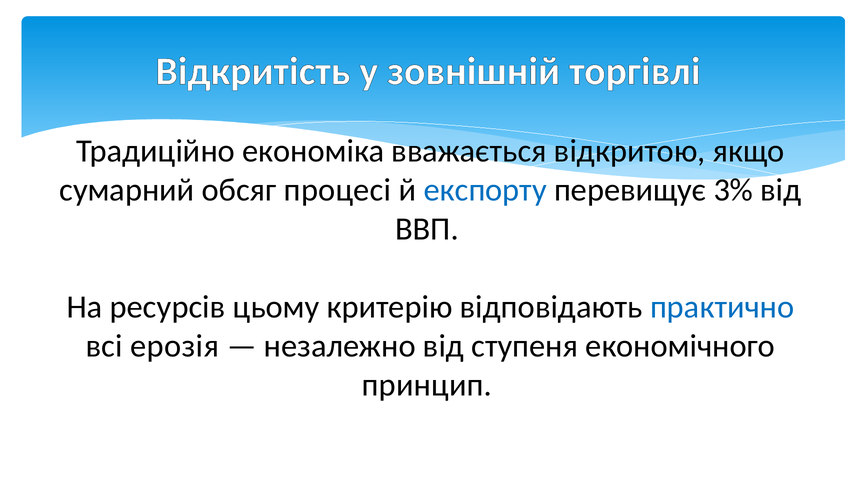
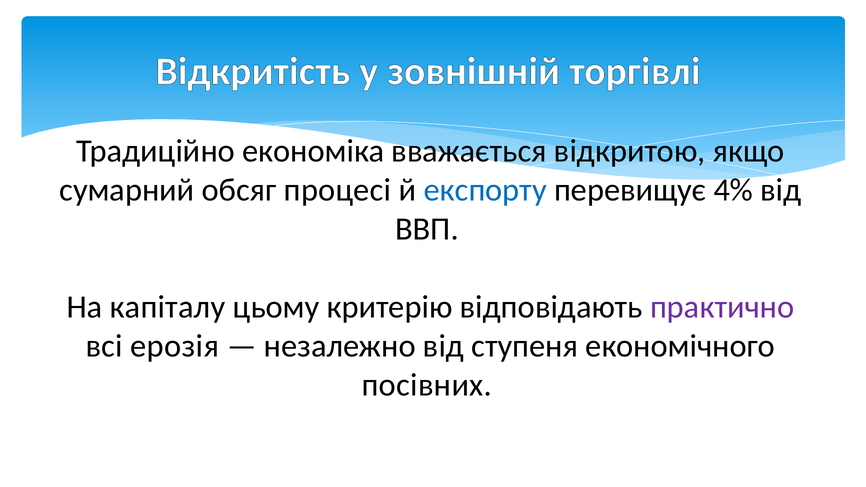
3%: 3% -> 4% (733, 190)
ресурсів: ресурсів -> капіталу (167, 307)
практично colour: blue -> purple (722, 307)
принцип: принцип -> посівних (427, 385)
